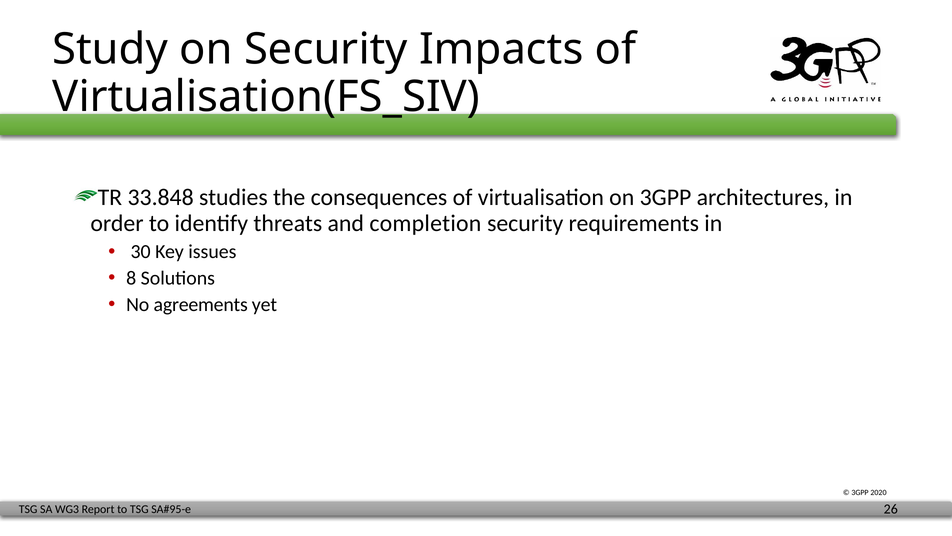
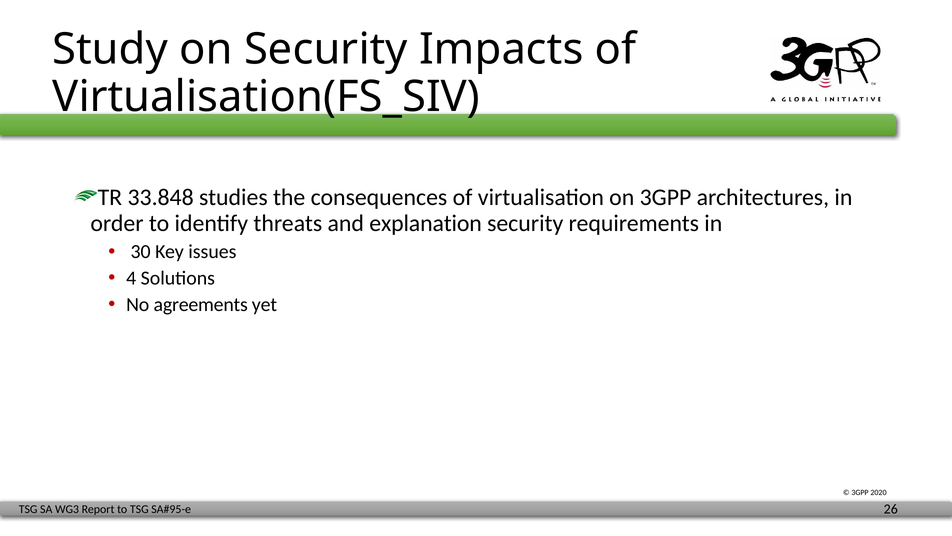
completion: completion -> explanation (426, 223)
8: 8 -> 4 (131, 278)
